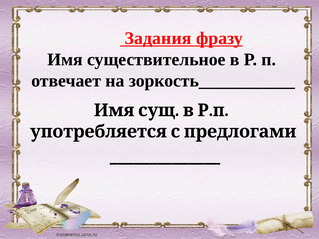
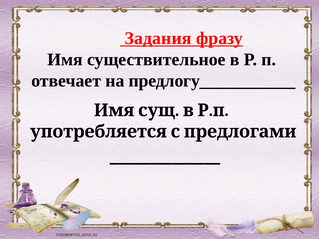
зоркость___________: зоркость___________ -> предлогу___________ (212, 81)
